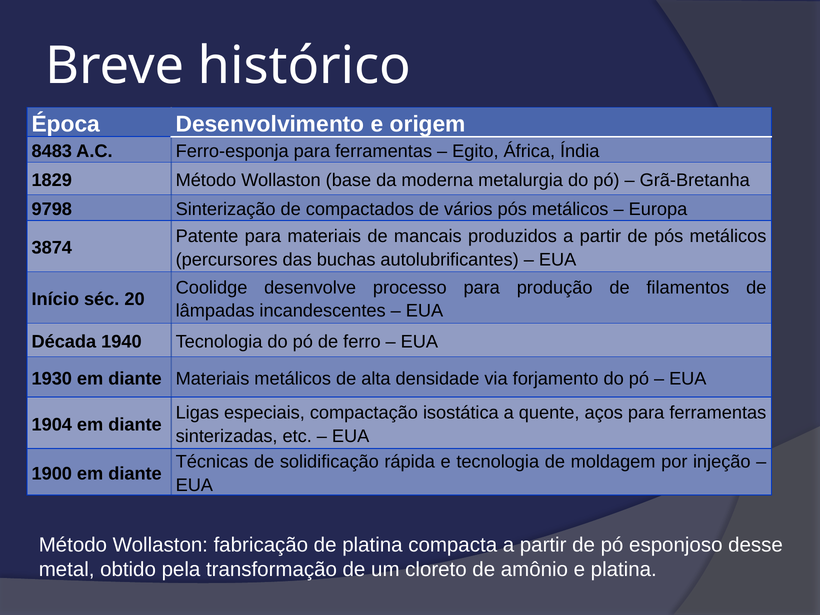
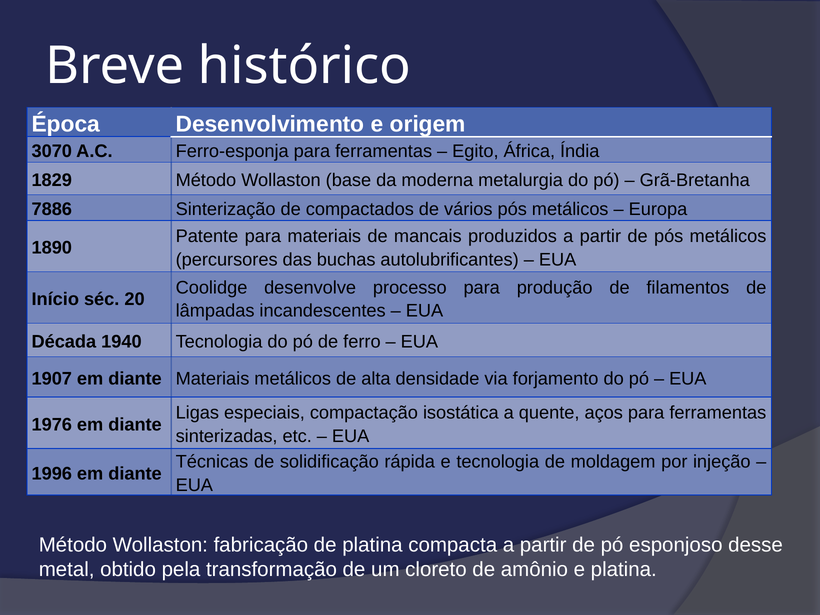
8483: 8483 -> 3070 (52, 151)
9798: 9798 -> 7886 (52, 209)
3874: 3874 -> 1890 (52, 248)
1930: 1930 -> 1907 (52, 379)
1904: 1904 -> 1976 (52, 425)
1900: 1900 -> 1996 (52, 474)
